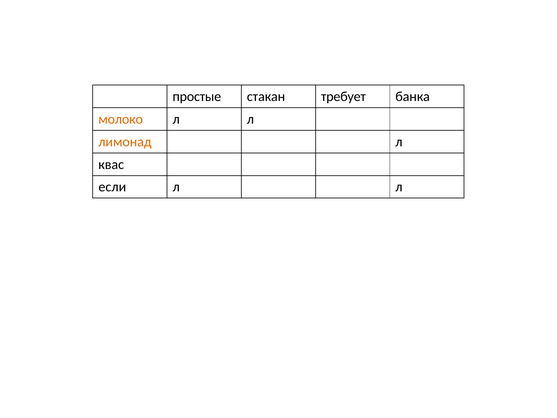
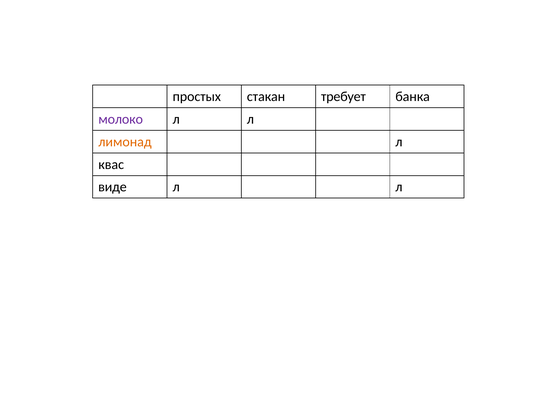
простые: простые -> простых (197, 97)
молоко colour: orange -> purple (121, 119)
если: если -> виде (112, 187)
